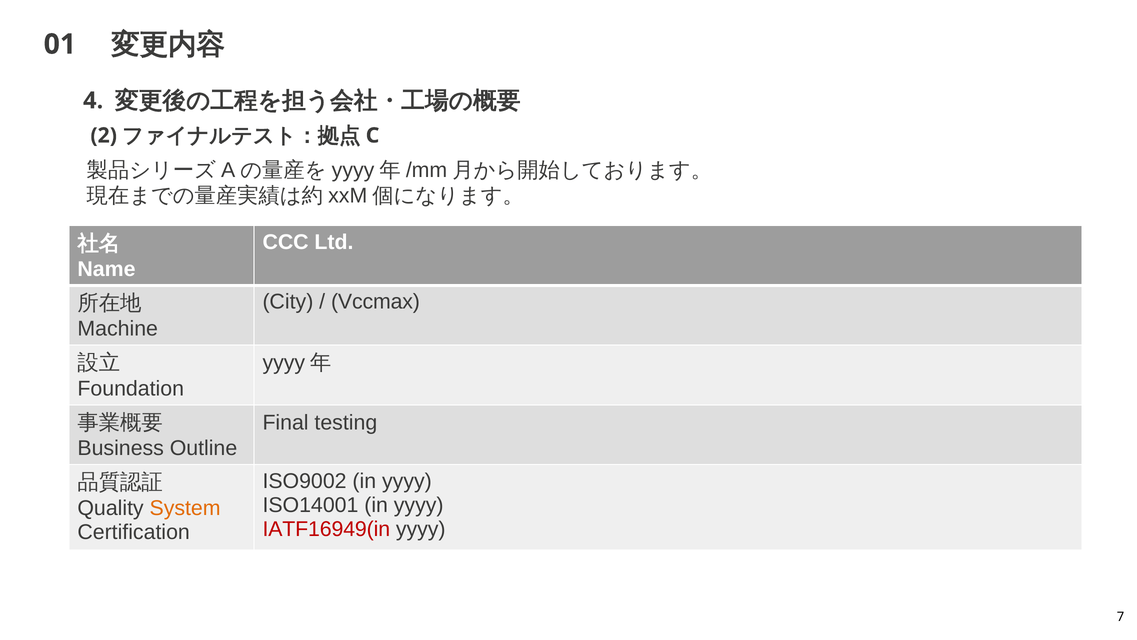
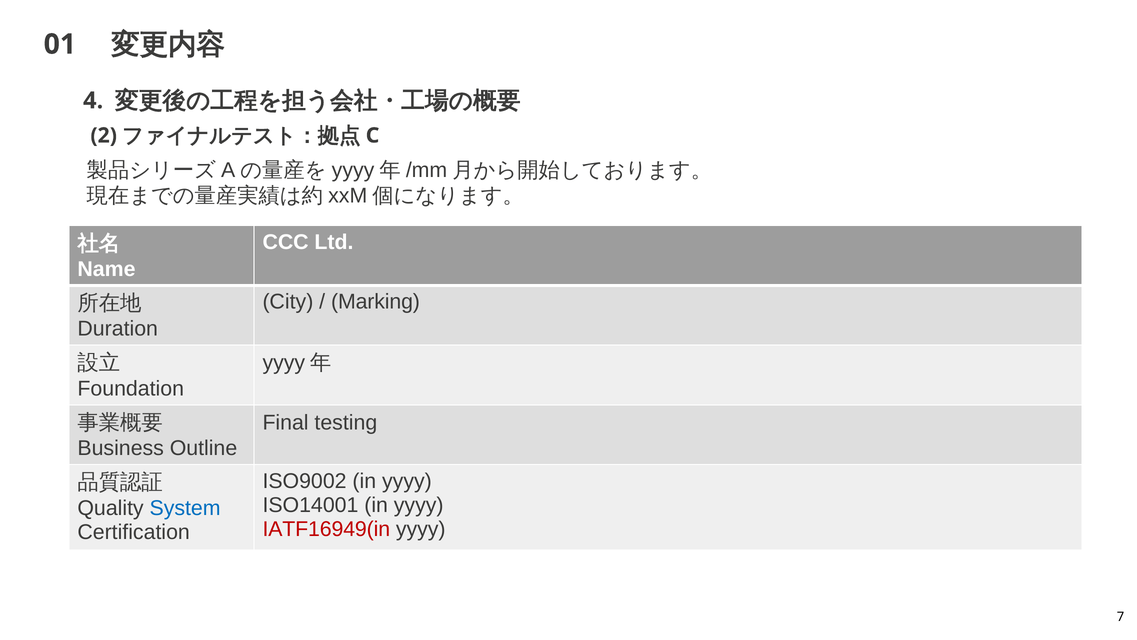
Vccmax: Vccmax -> Marking (375, 302)
Machine: Machine -> Duration (118, 329)
System colour: orange -> blue (185, 508)
